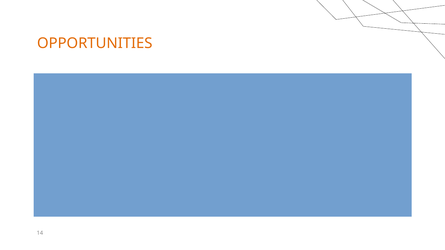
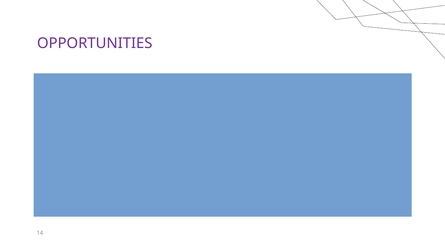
OPPORTUNITIES colour: orange -> purple (95, 43)
